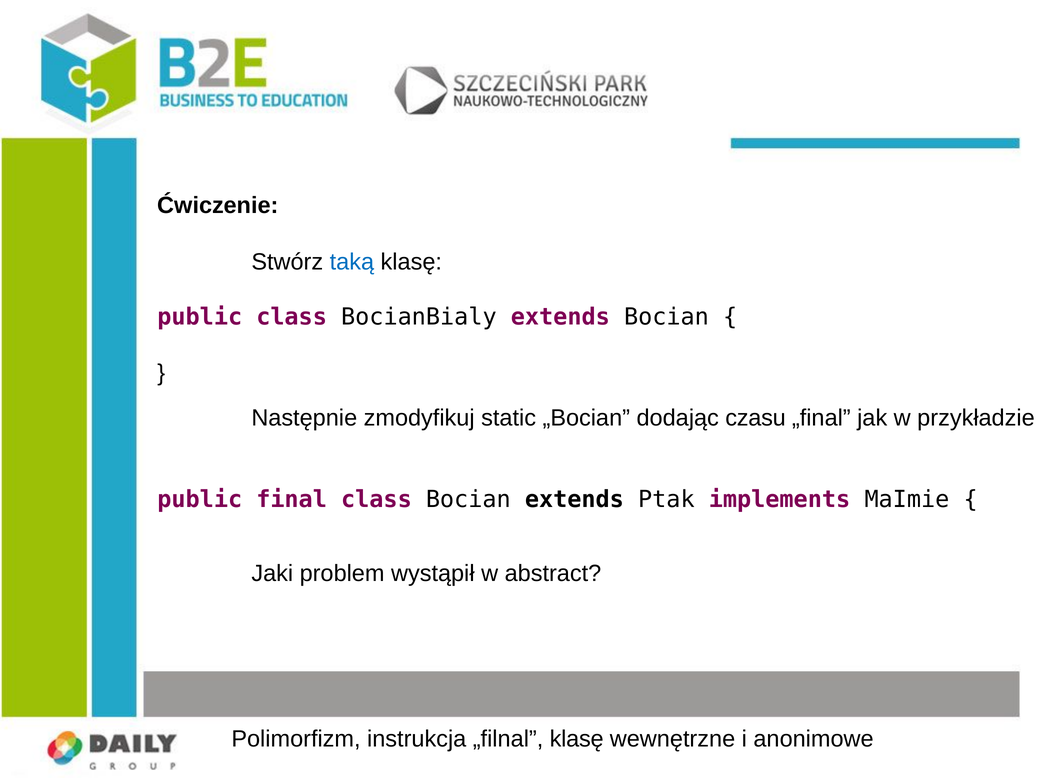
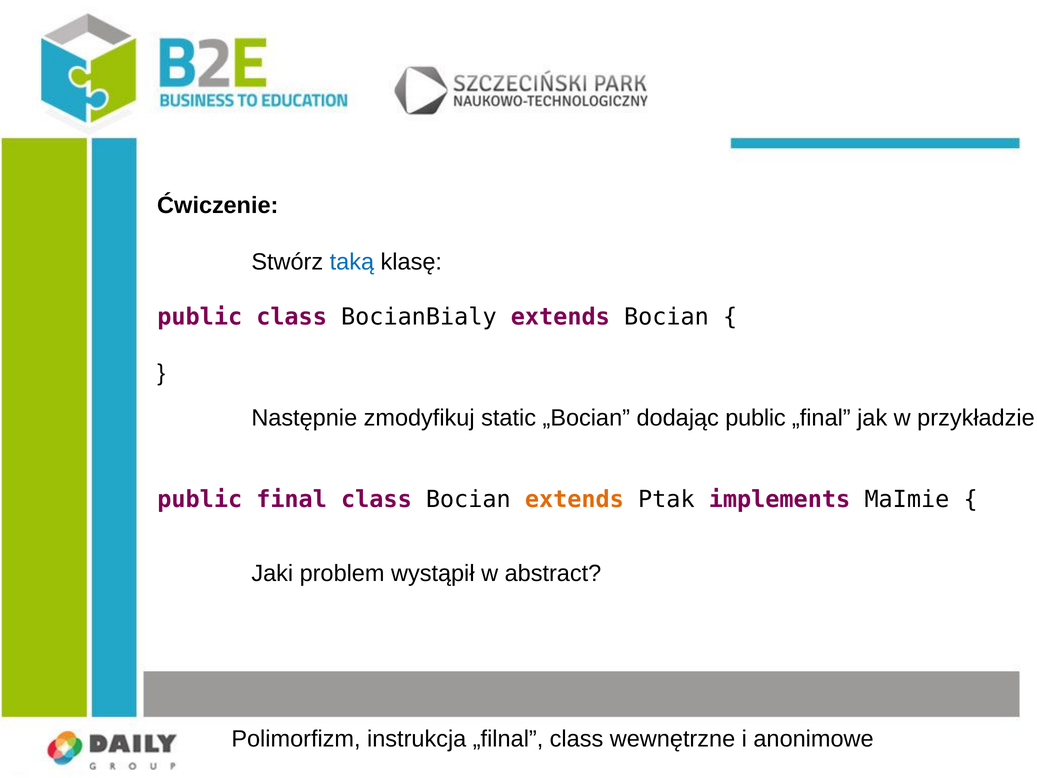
dodając czasu: czasu -> public (756, 418)
extends colour: black -> orange (574, 499)
„filnal klasę: klasę -> class (577, 739)
